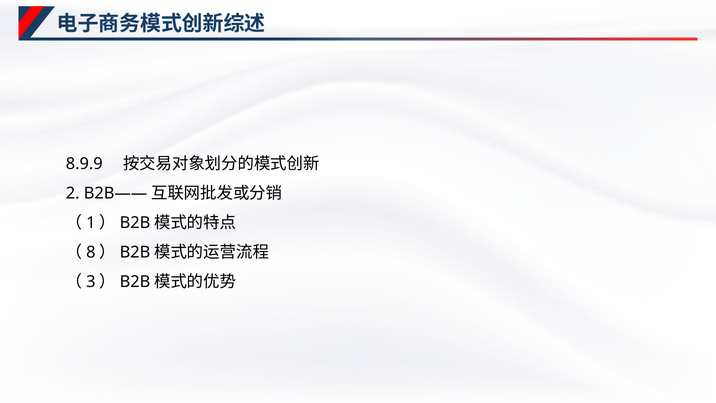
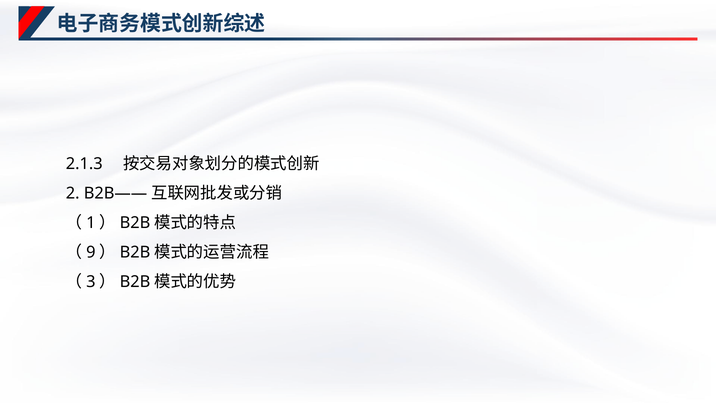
8.9.9: 8.9.9 -> 2.1.3 (84, 164)
8: 8 -> 9 (91, 252)
